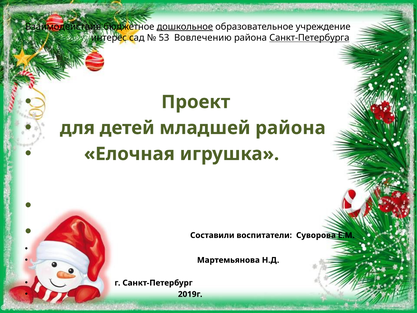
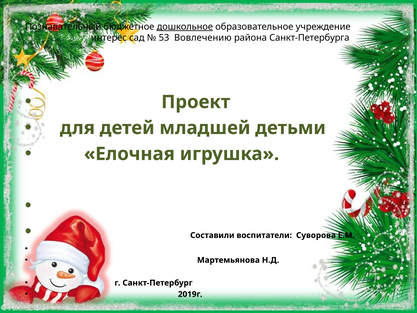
Взаимодействия: Взаимодействия -> Познавательный (63, 27)
Санкт-Петербурга underline: present -> none (309, 38)
младшей района: района -> детьми (291, 128)
